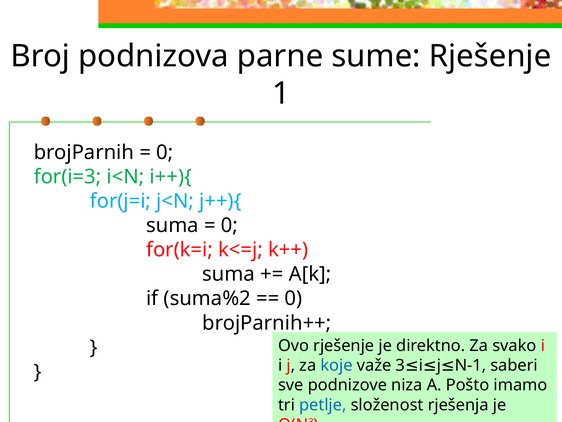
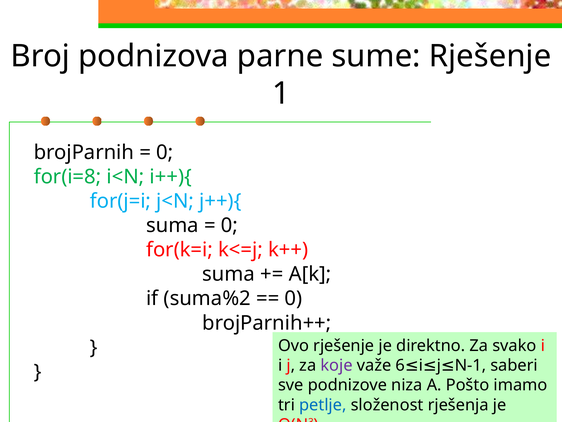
for(i=3: for(i=3 -> for(i=8 (68, 177)
koje colour: blue -> purple (337, 365)
3: 3 -> 6 (400, 365)
